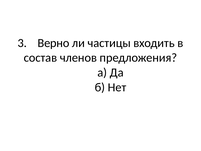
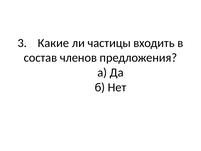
Верно: Верно -> Какие (53, 43)
